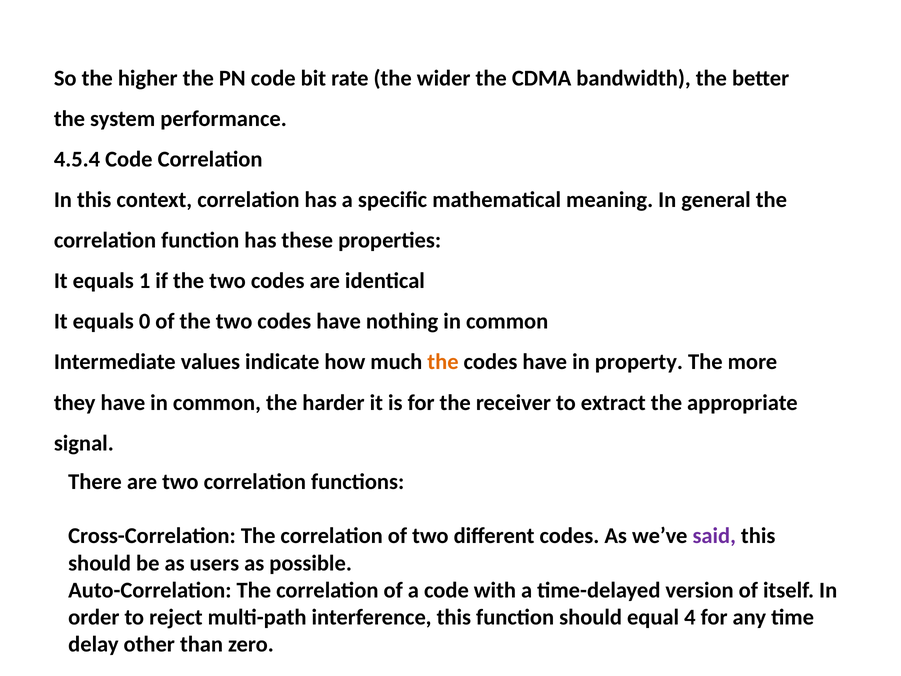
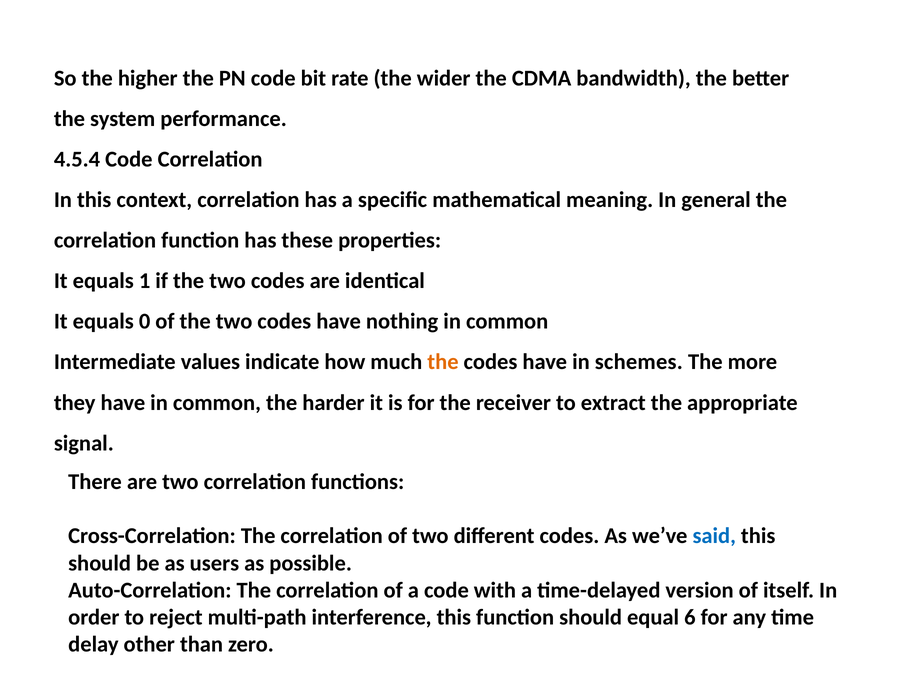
property: property -> schemes (639, 362)
said colour: purple -> blue (714, 536)
4: 4 -> 6 (690, 617)
